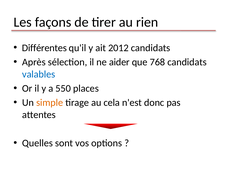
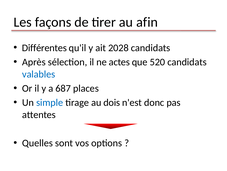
rien: rien -> afin (147, 22)
2012: 2012 -> 2028 (118, 48)
aider: aider -> actes (119, 62)
768: 768 -> 520 (157, 62)
550: 550 -> 687 (63, 88)
simple colour: orange -> blue (50, 102)
cela: cela -> dois (112, 102)
